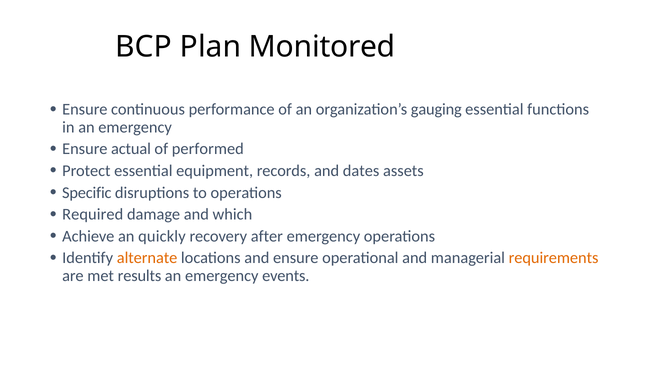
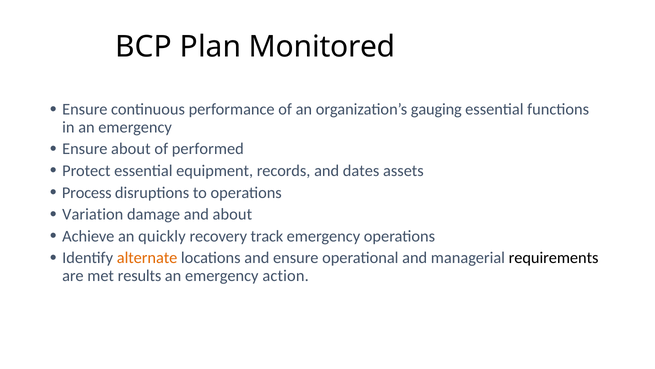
Ensure actual: actual -> about (131, 149)
Specific: Specific -> Process (87, 192)
Required: Required -> Variation (93, 214)
and which: which -> about (232, 214)
after: after -> track (267, 236)
requirements colour: orange -> black (554, 258)
events: events -> action (286, 275)
